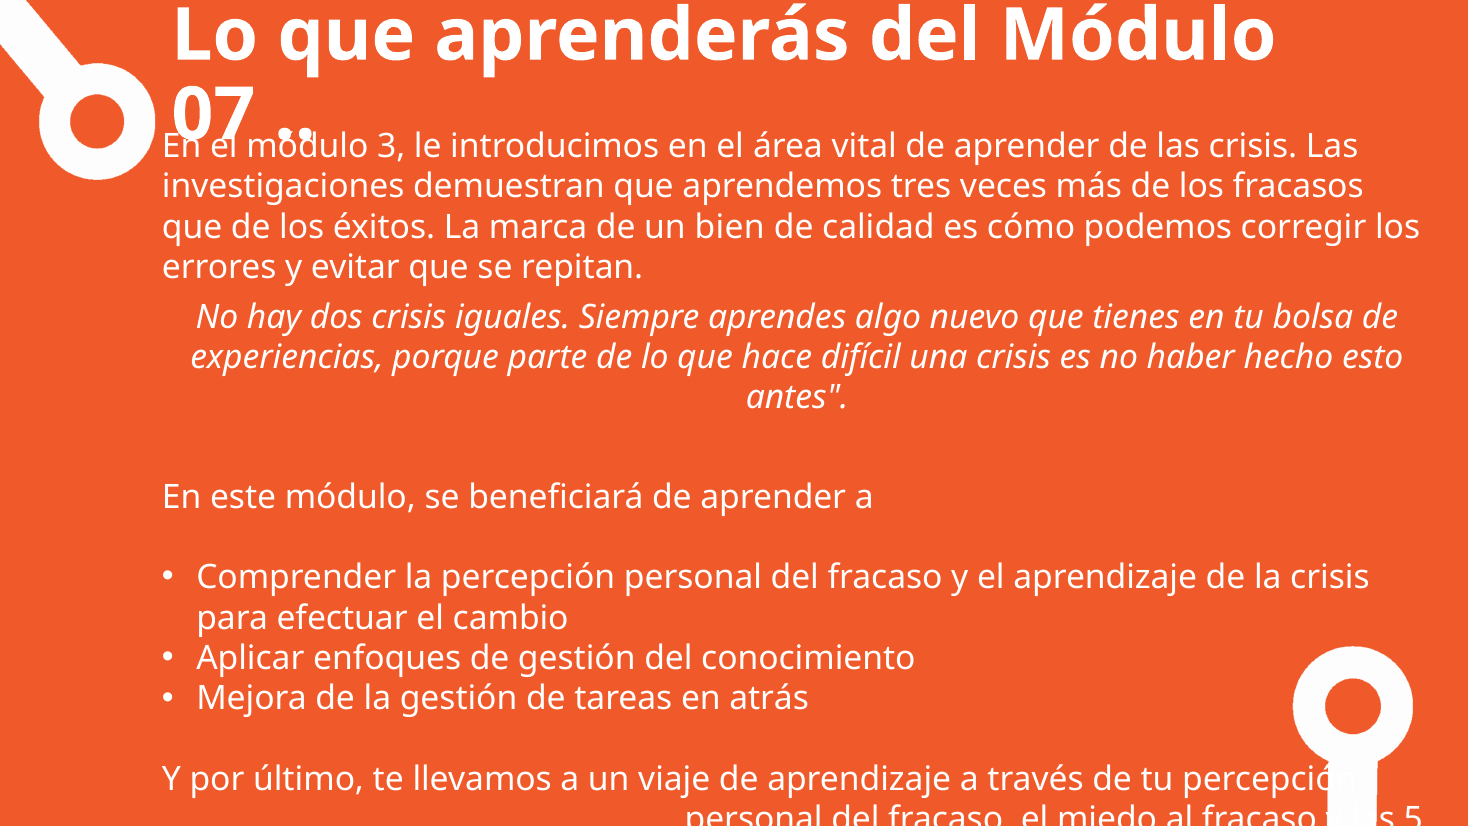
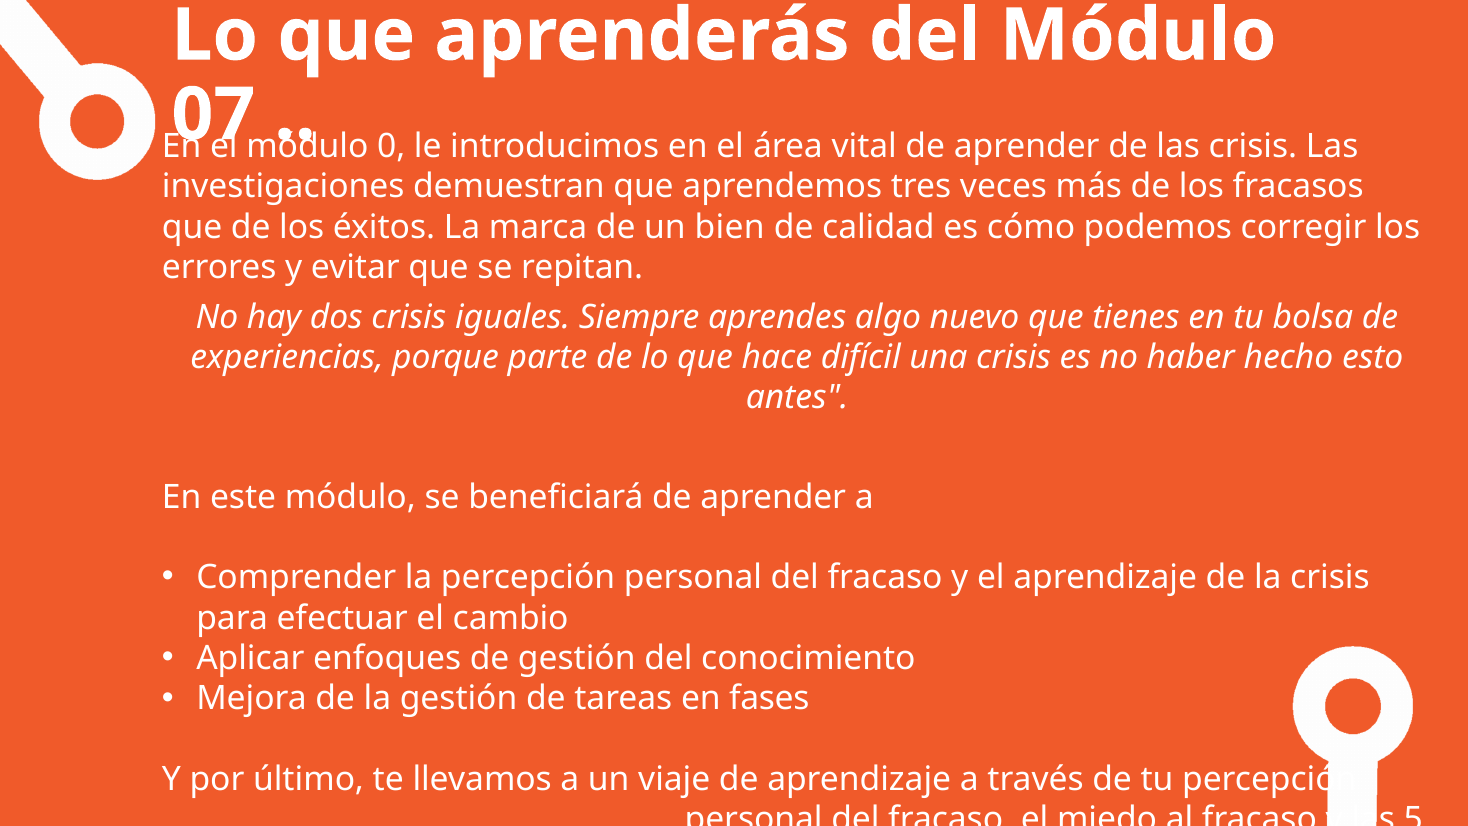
3: 3 -> 0 (391, 146)
atrás: atrás -> fases (769, 699)
